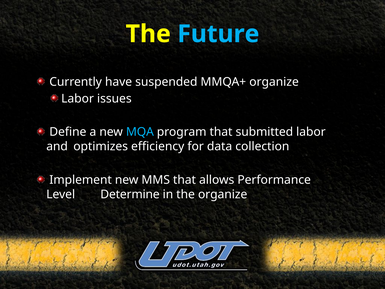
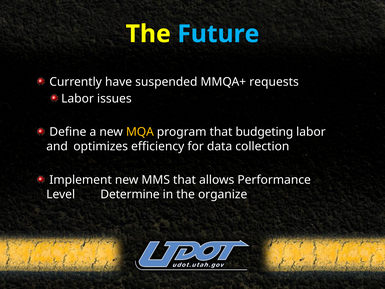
MMQA+ organize: organize -> requests (274, 82)
MQA colour: light blue -> yellow (140, 132)
submitted: submitted -> budgeting (264, 132)
